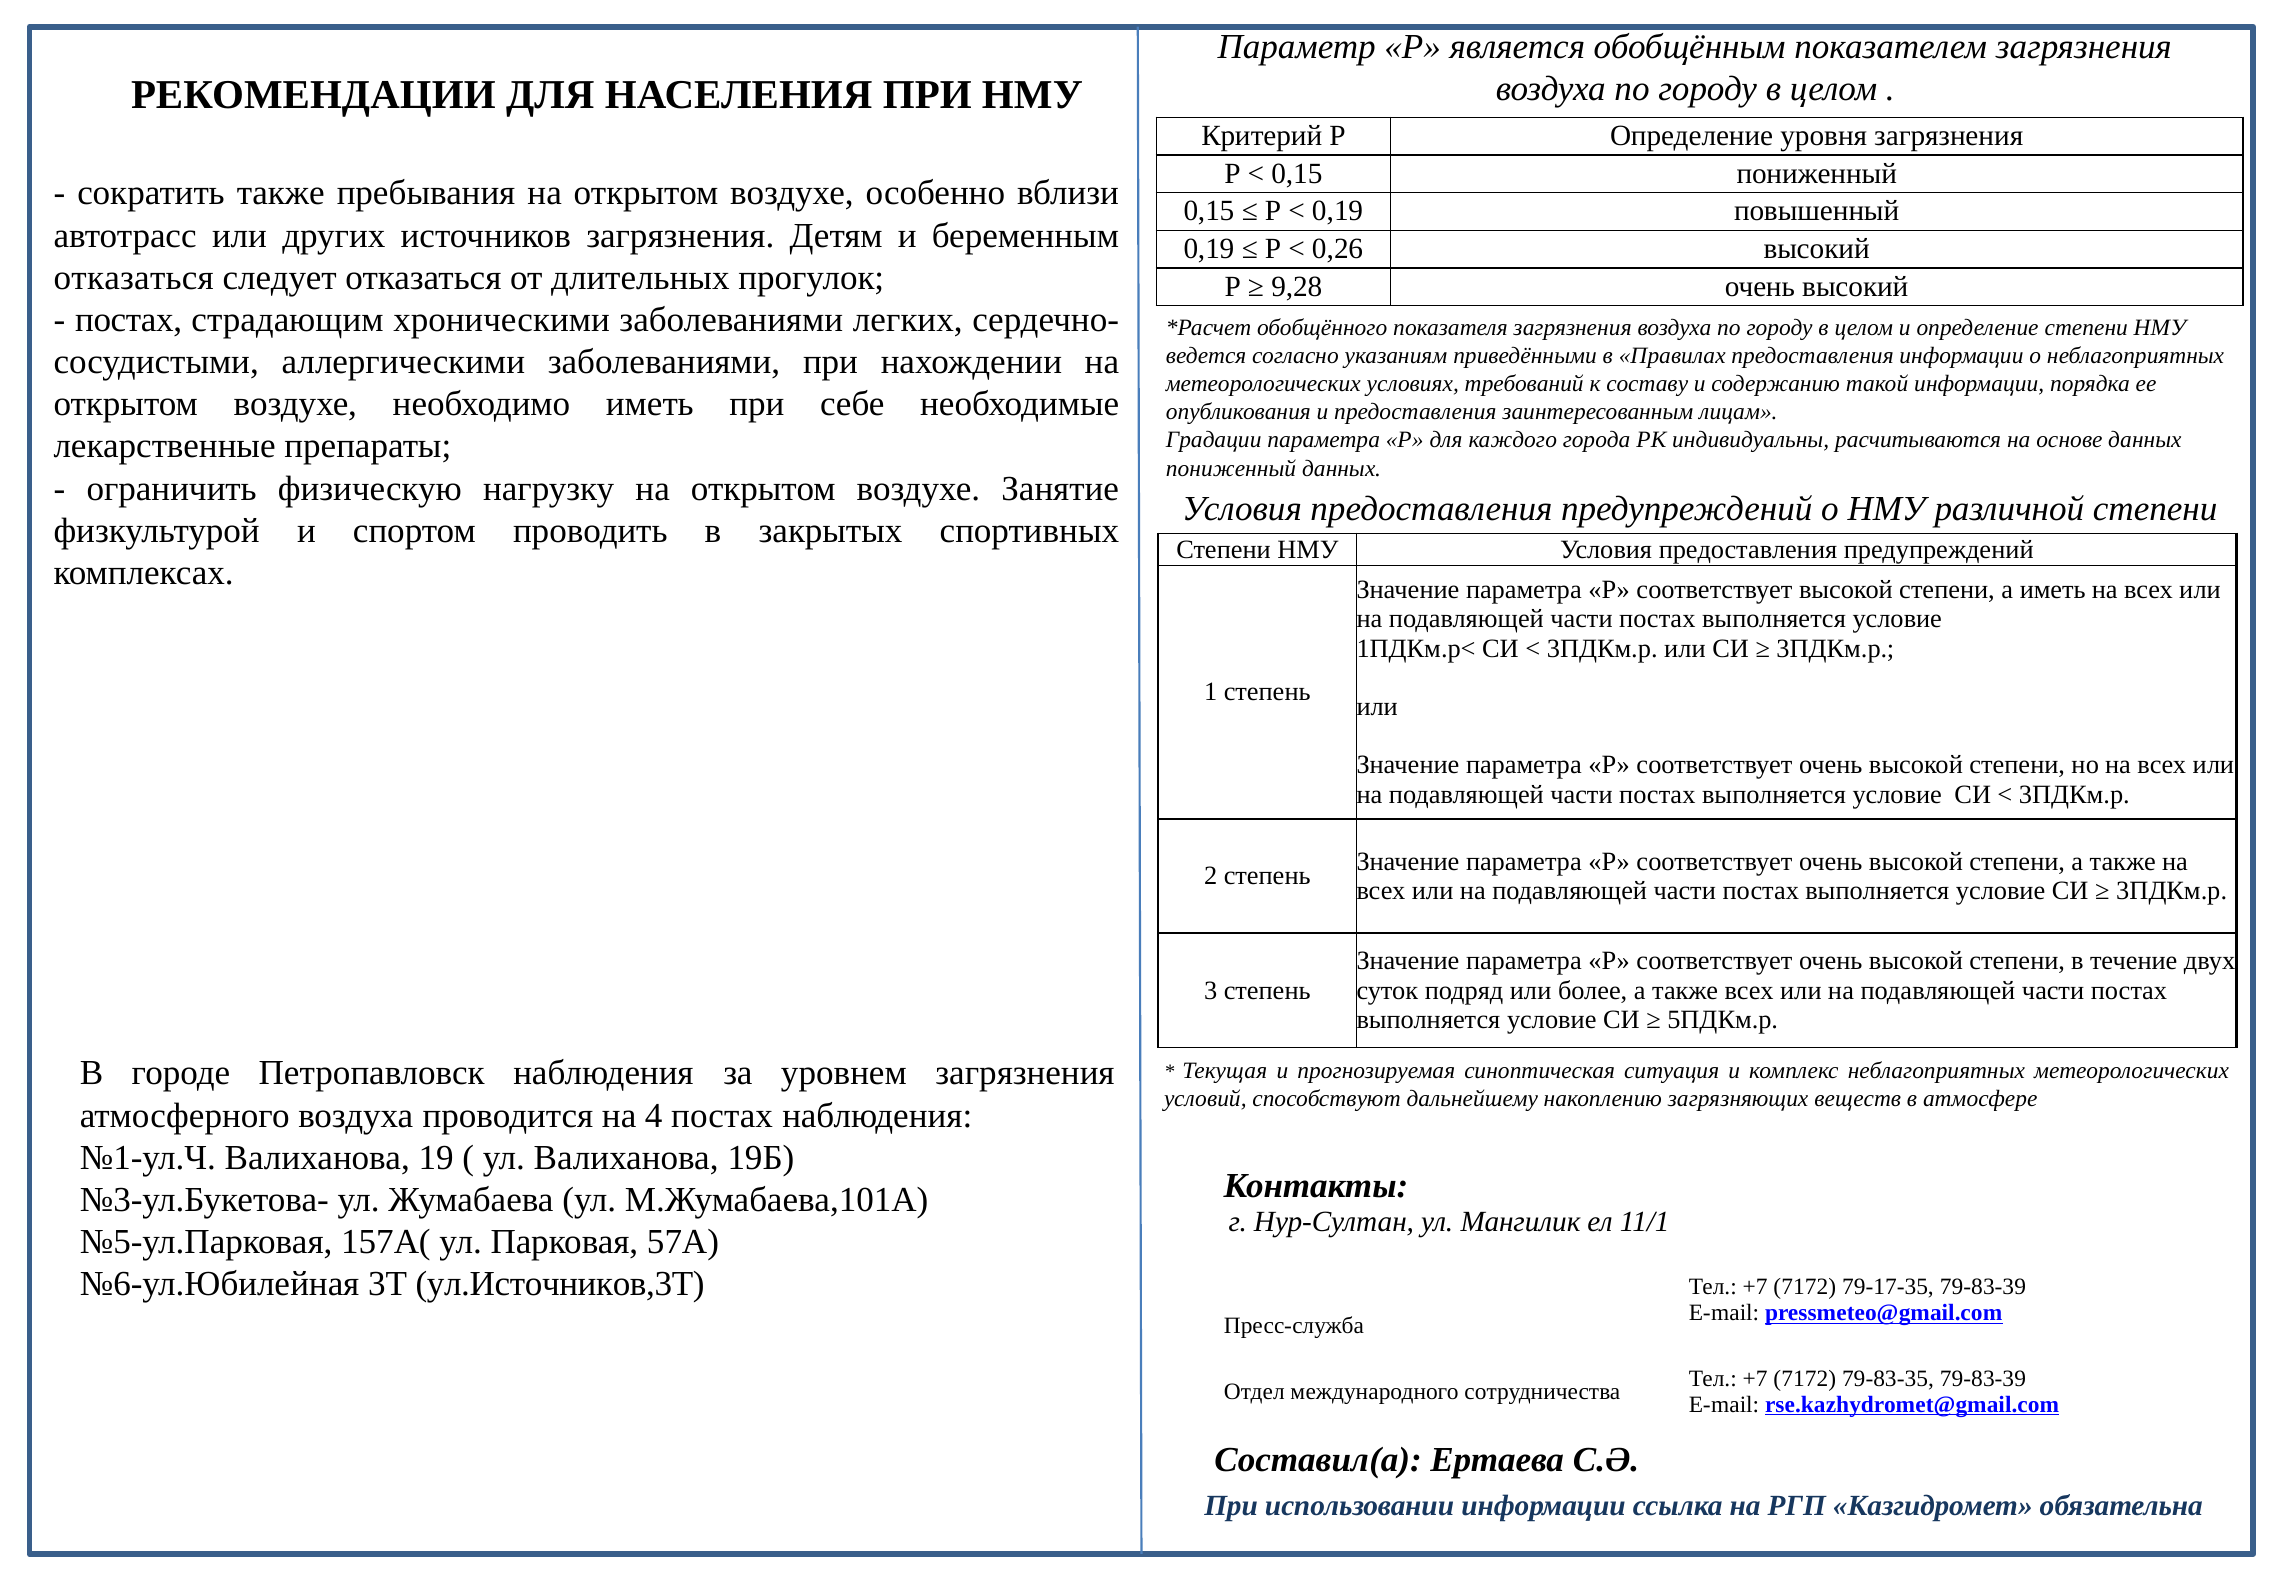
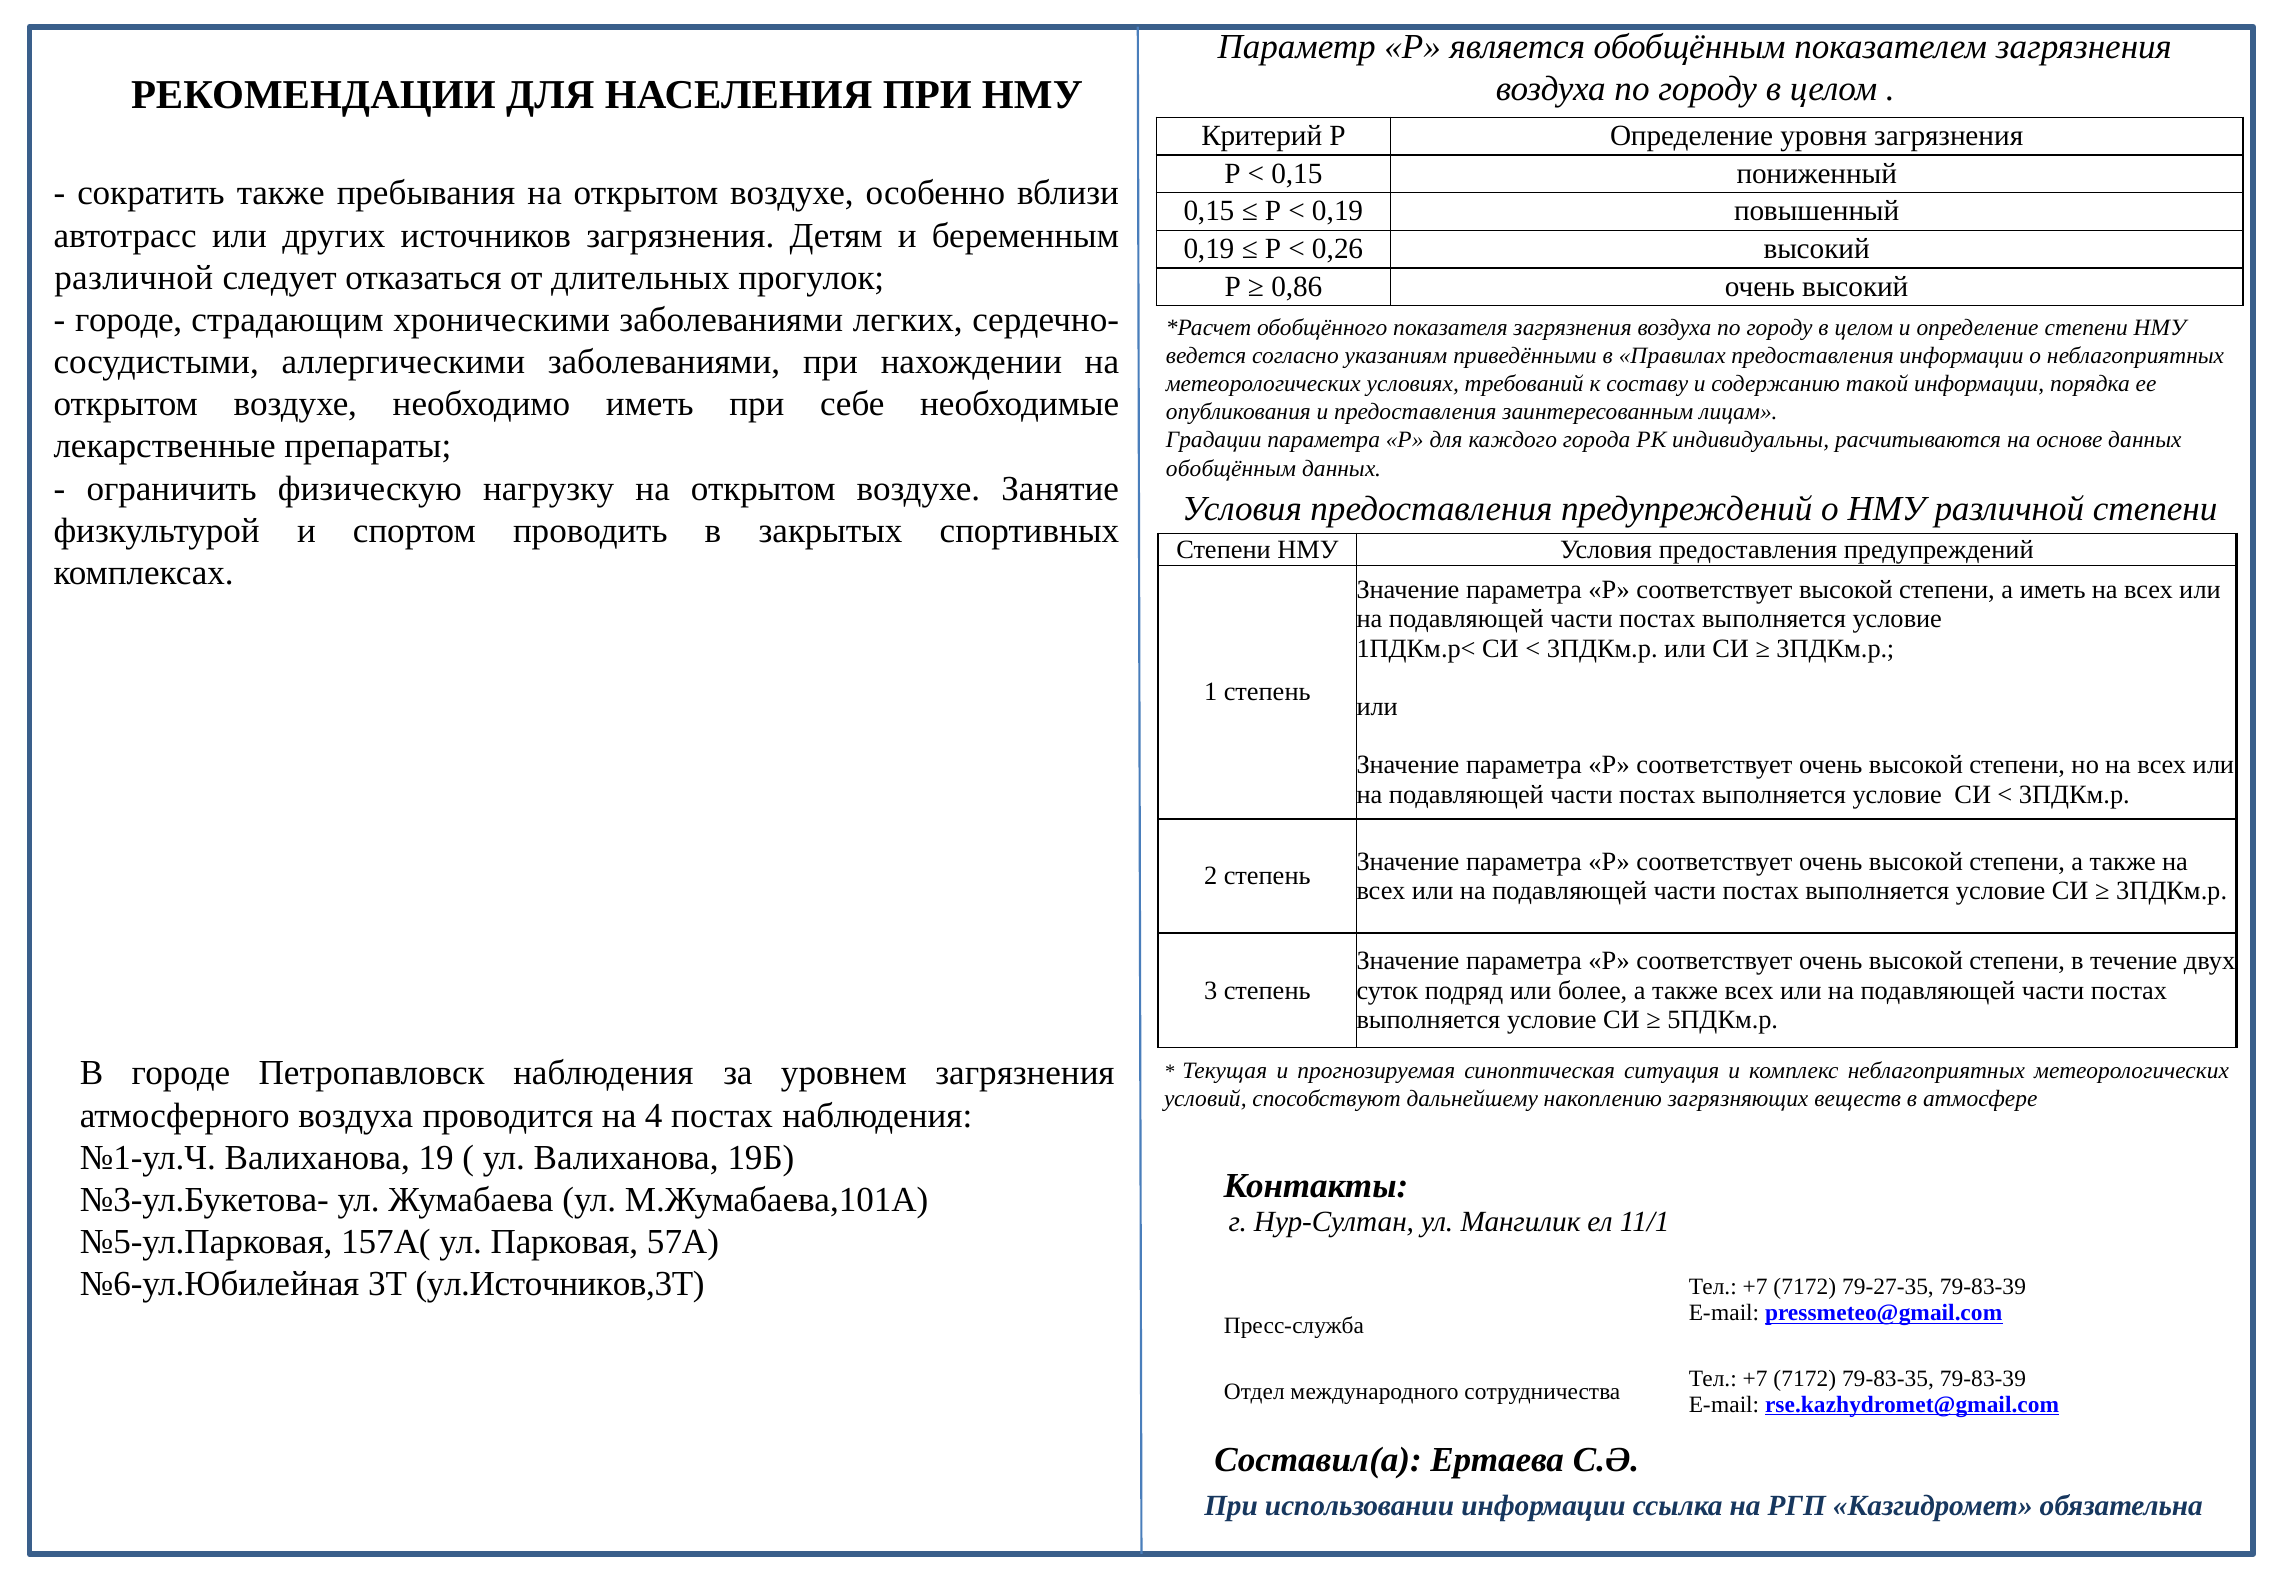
отказаться: отказаться -> различной (134, 278)
9,28: 9,28 -> 0,86 (1297, 286)
постах: постах -> городе (129, 320)
пониженный: пониженный -> обобщённым (1231, 468)
79-17-35: 79-17-35 -> 79-27-35 (1888, 1287)
